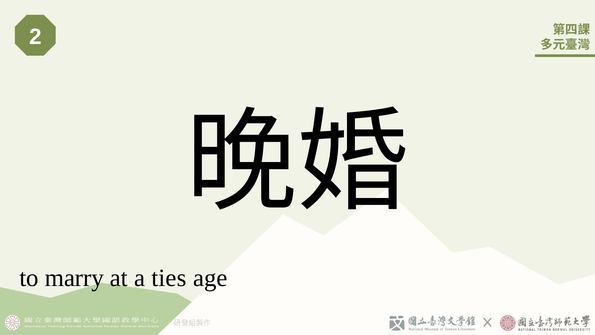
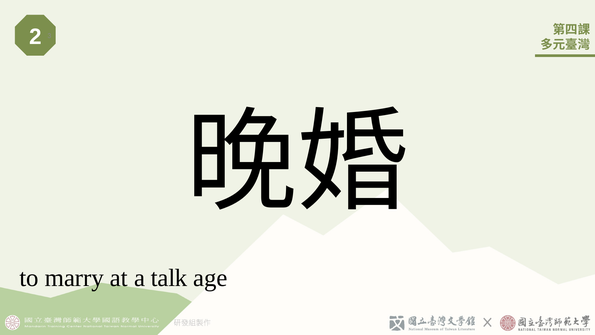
ties: ties -> talk (169, 278)
